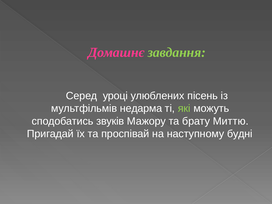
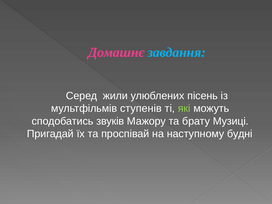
завдання colour: light green -> light blue (177, 52)
уроці: уроці -> жили (115, 96)
недарма: недарма -> ступенів (141, 108)
Миттю: Миттю -> Музиці (231, 121)
